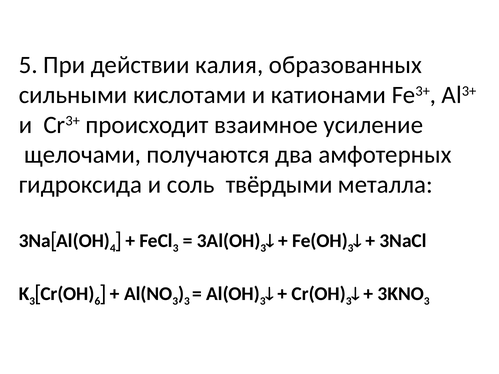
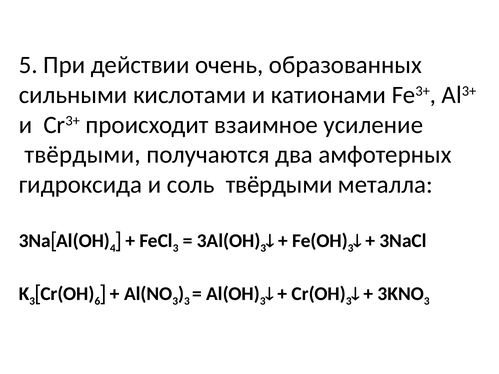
калия: калия -> очень (229, 65)
щелочами: щелочами -> твёрдыми (83, 155)
